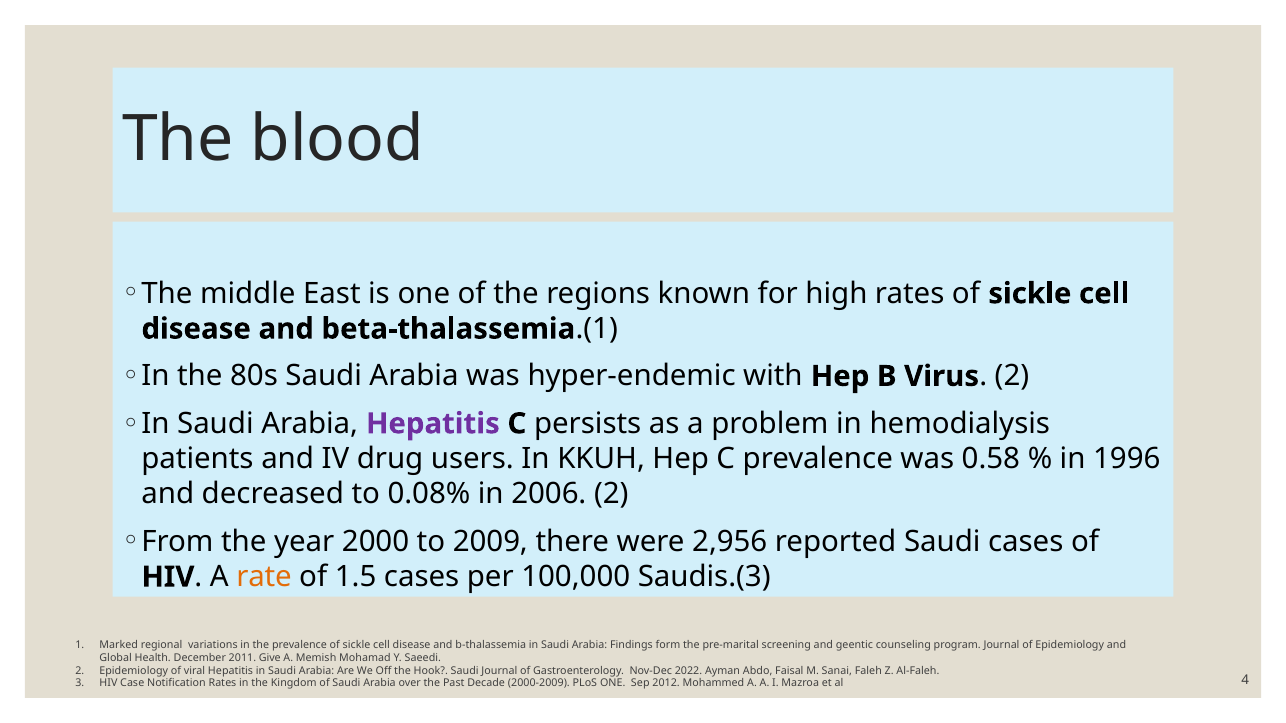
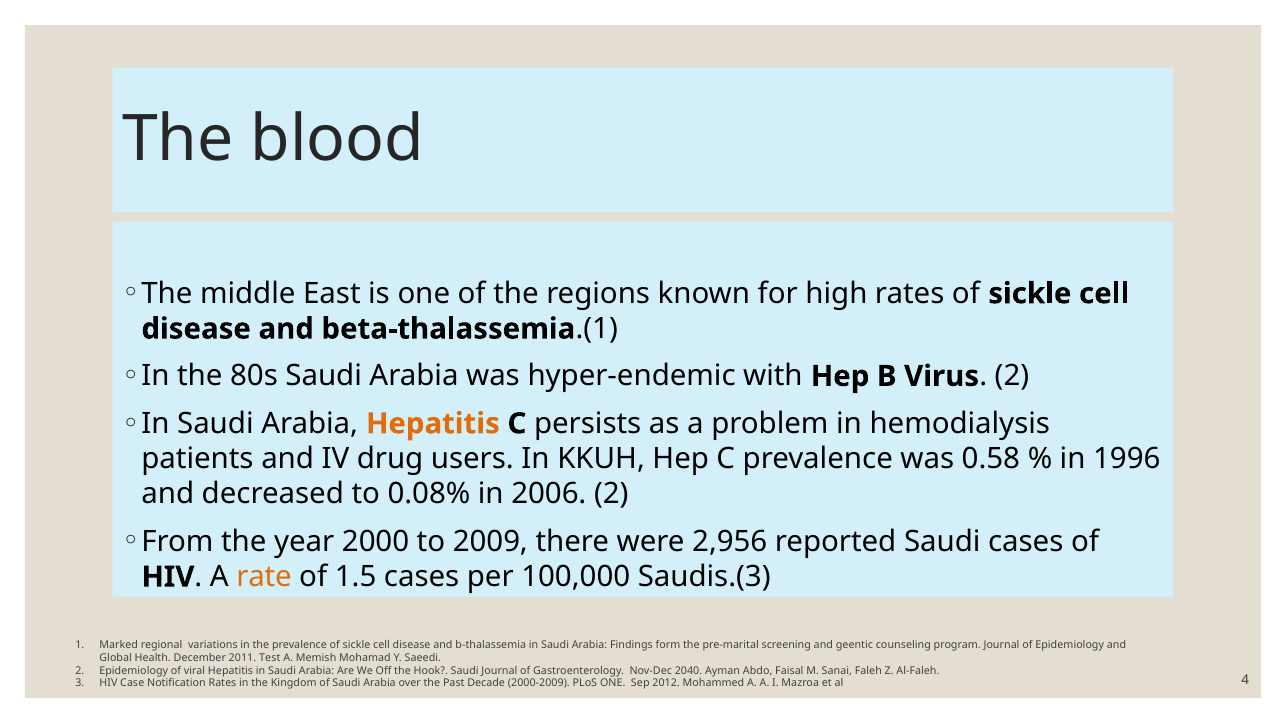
Hepatitis colour: purple -> orange (433, 424)
Give: Give -> Test (270, 658)
2022: 2022 -> 2040 (688, 671)
